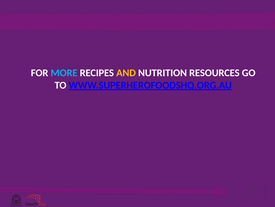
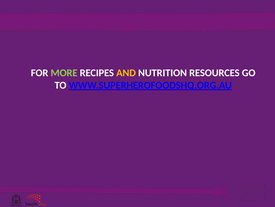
MORE colour: light blue -> light green (64, 73)
